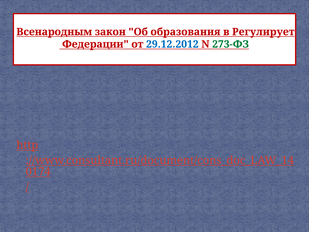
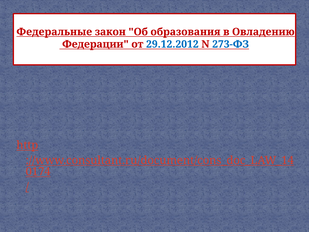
Всенародным: Всенародным -> Федеральные (54, 32)
Регулирует: Регулирует -> Овладению (263, 32)
273-ФЗ colour: green -> blue (231, 44)
